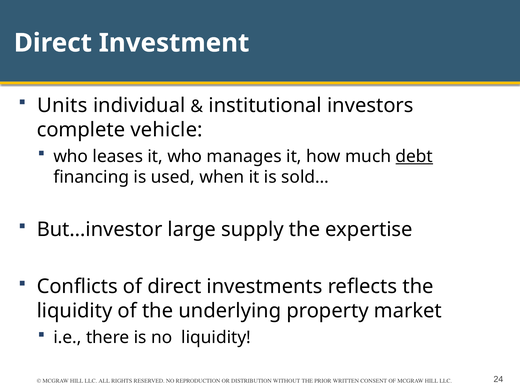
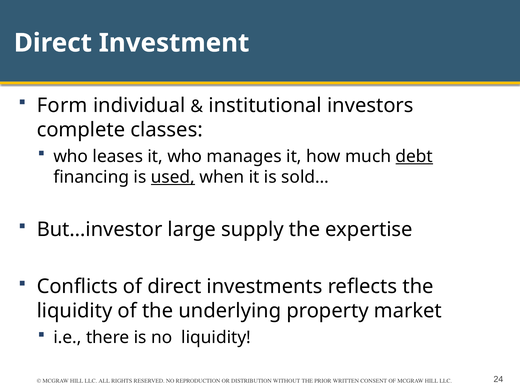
Units: Units -> Form (62, 105)
vehicle: vehicle -> classes (167, 130)
used underline: none -> present (173, 177)
